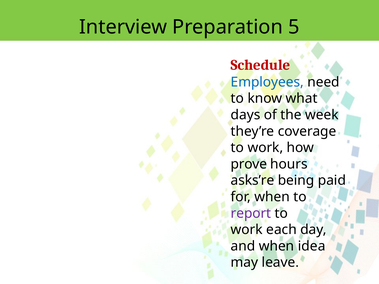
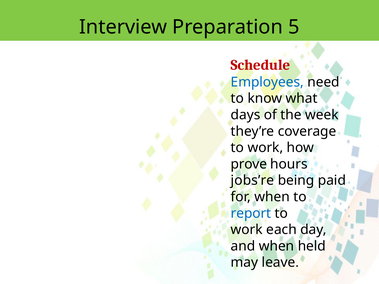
asks’re: asks’re -> jobs’re (252, 181)
report colour: purple -> blue (251, 213)
idea: idea -> held (312, 246)
